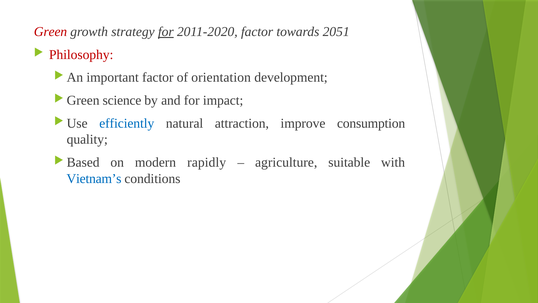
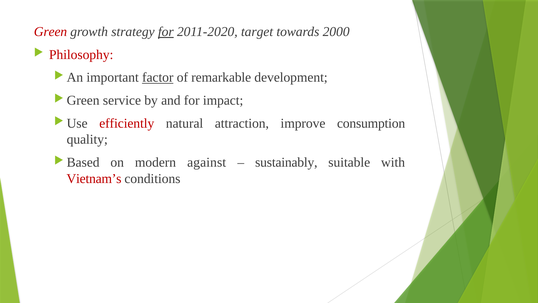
2011-2020 factor: factor -> target (257, 32)
2051: 2051 -> 2000 (336, 32)
factor underline: none -> present (158, 77)
orientation: orientation -> remarkable (221, 77)
science: science -> service (122, 100)
efficiently colour: blue -> red (127, 123)
rapidly: rapidly -> against (207, 162)
agriculture: agriculture -> sustainably (286, 162)
Vietnam’s colour: blue -> red (94, 178)
